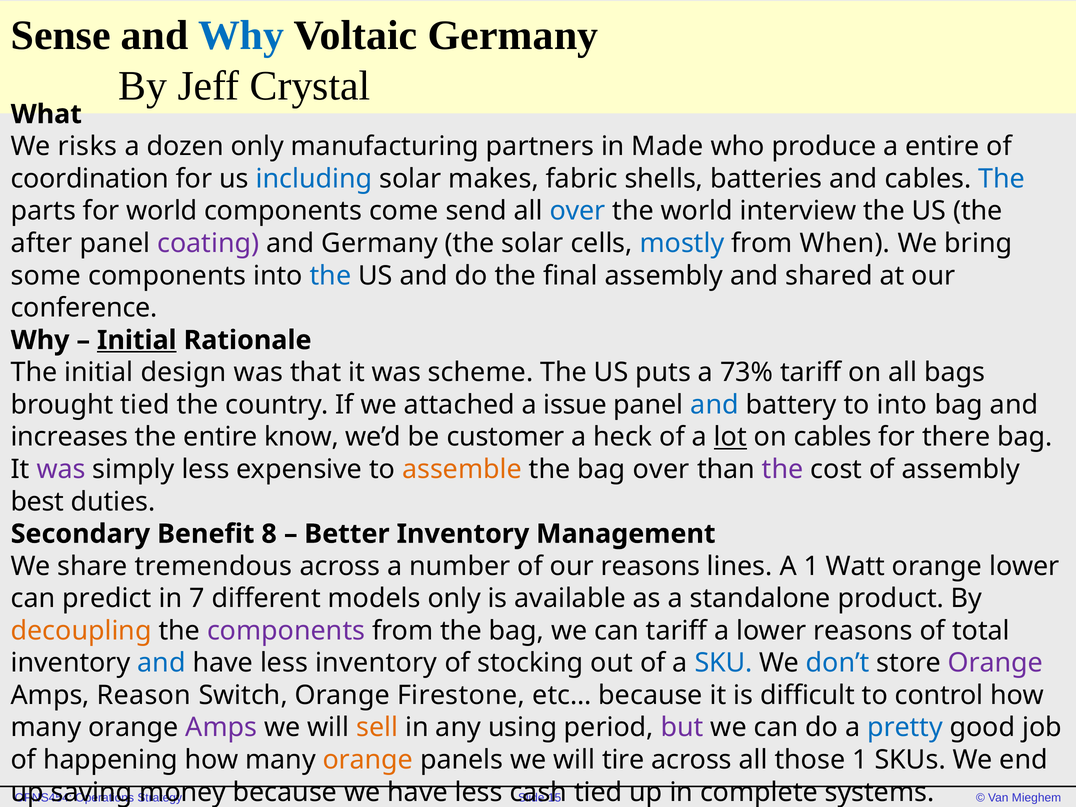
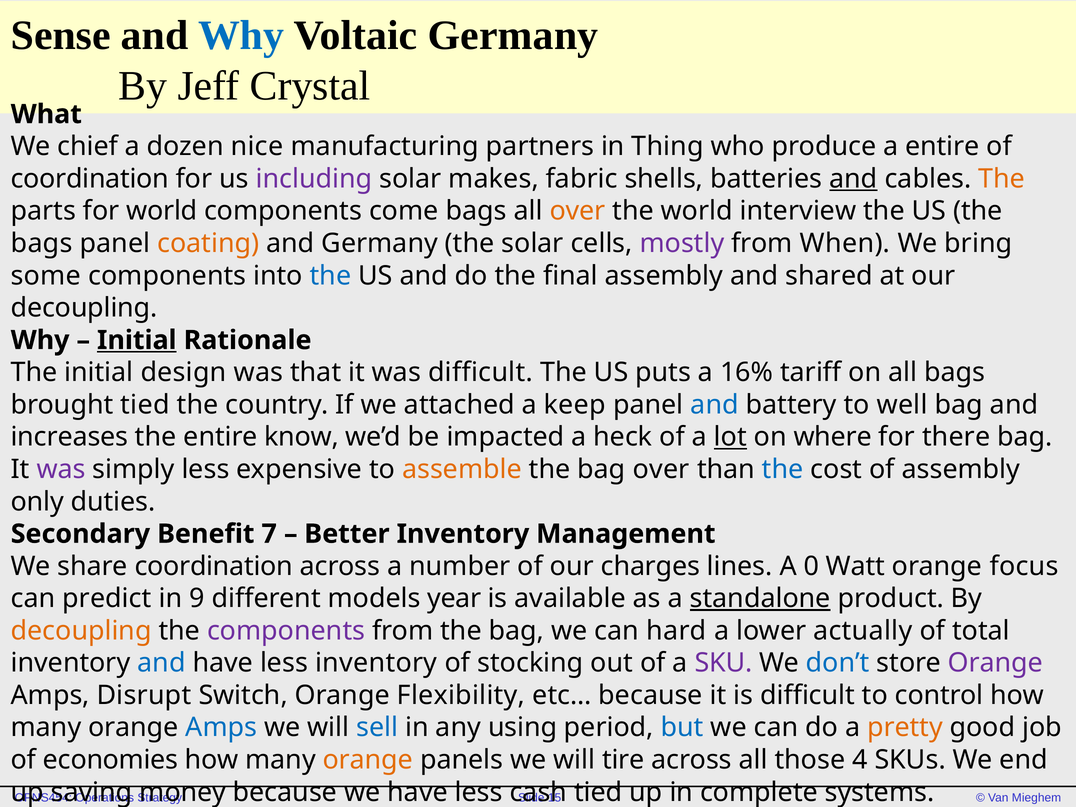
risks: risks -> chief (88, 147)
dozen only: only -> nice (257, 147)
Made: Made -> Thing (668, 147)
including colour: blue -> purple (314, 179)
and underline: none -> present (853, 179)
The colour: blue -> orange (1002, 179)
come send: send -> bags (476, 211)
over colour: blue -> orange (578, 211)
after: after -> bags (42, 243)
coating colour: purple -> orange (208, 243)
mostly colour: blue -> purple (682, 243)
conference: conference -> decoupling (84, 308)
was scheme: scheme -> difficult (480, 373)
73%: 73% -> 16% (747, 373)
issue: issue -> keep (575, 405)
to into: into -> well (902, 405)
customer: customer -> impacted (505, 437)
on cables: cables -> where (833, 437)
the colour: purple -> blue (783, 469)
best: best -> only (37, 502)
8: 8 -> 7 (269, 534)
share tremendous: tremendous -> coordination (214, 566)
our reasons: reasons -> charges (650, 566)
A 1: 1 -> 0 (811, 566)
orange lower: lower -> focus (1024, 566)
7: 7 -> 9 (197, 598)
models only: only -> year (454, 598)
standalone underline: none -> present (760, 598)
can tariff: tariff -> hard (676, 631)
lower reasons: reasons -> actually (863, 631)
SKU colour: blue -> purple (723, 663)
Reason: Reason -> Disrupt (144, 695)
Firestone: Firestone -> Flexibility (461, 695)
Amps colour: purple -> blue (221, 728)
sell colour: orange -> blue (377, 728)
but colour: purple -> blue (682, 728)
pretty colour: blue -> orange (905, 728)
happening: happening -> economies (111, 760)
those 1: 1 -> 4 (860, 760)
